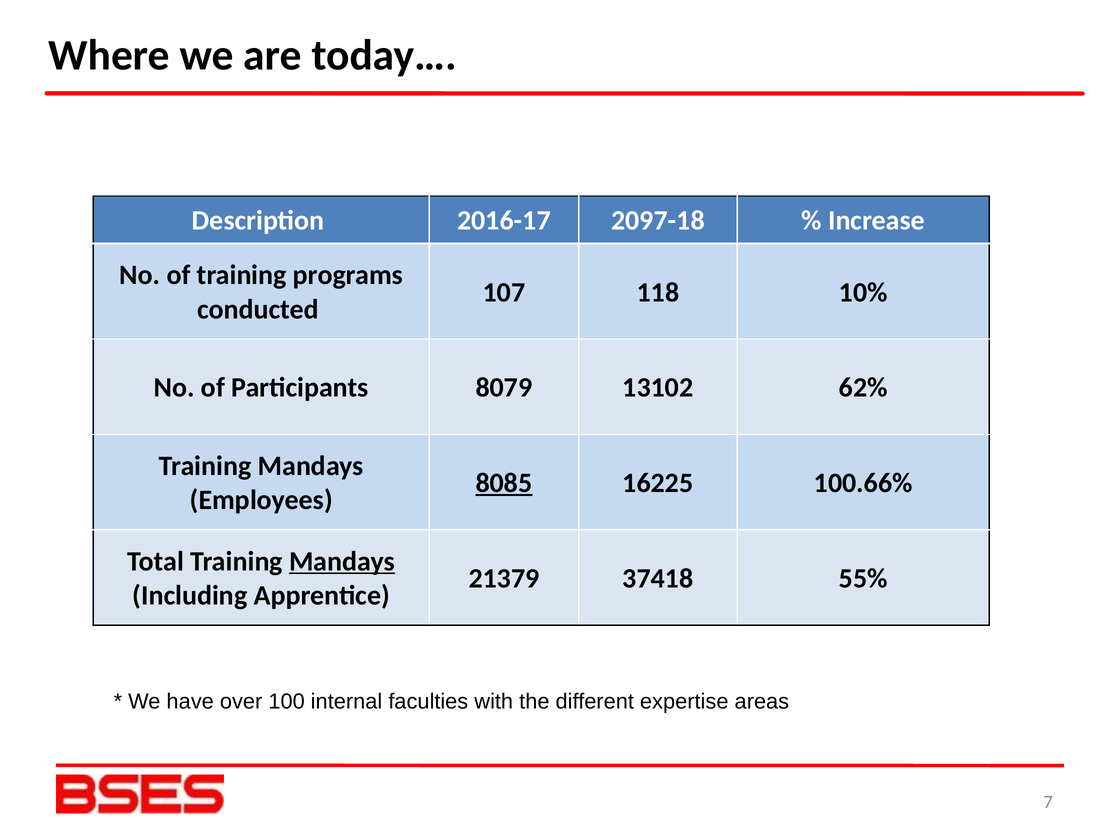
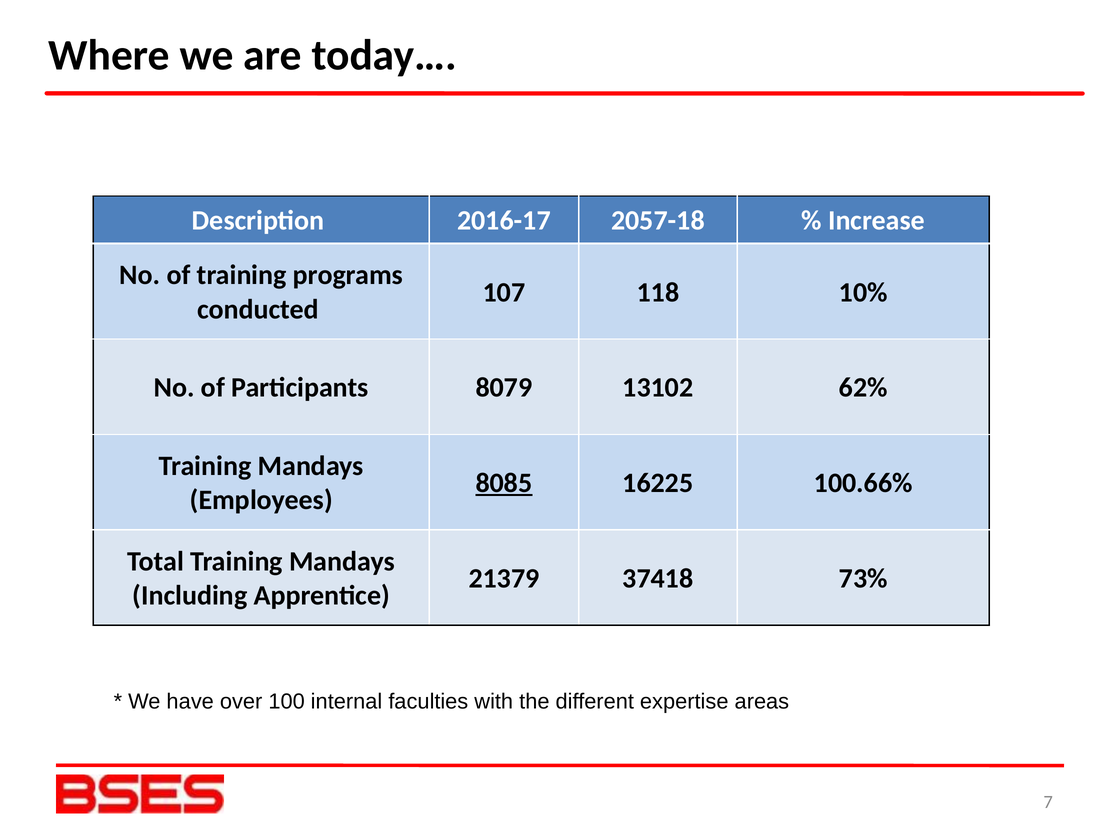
2097-18: 2097-18 -> 2057-18 (658, 221)
Mandays underline: present -> none (342, 561)
55%: 55% -> 73% (863, 578)
